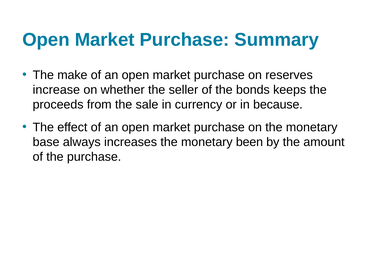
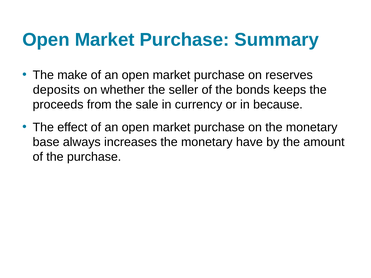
increase: increase -> deposits (56, 90)
been: been -> have (249, 142)
